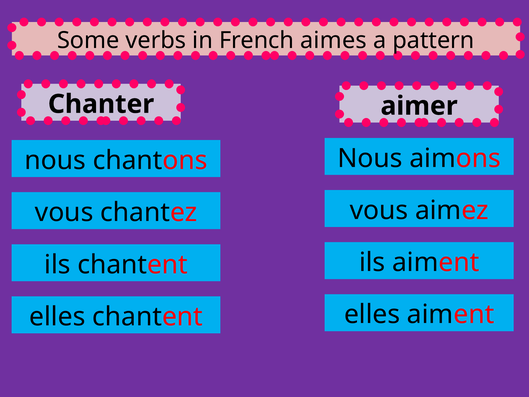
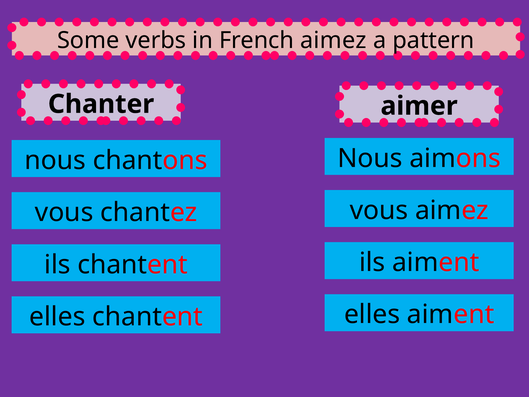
French aimes: aimes -> aimez (333, 40)
